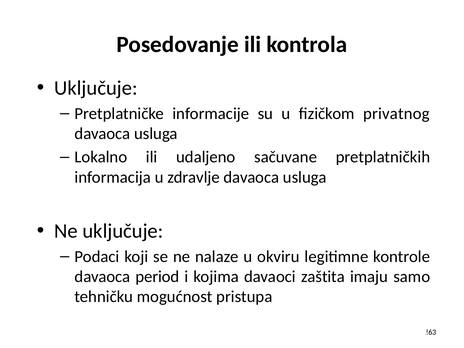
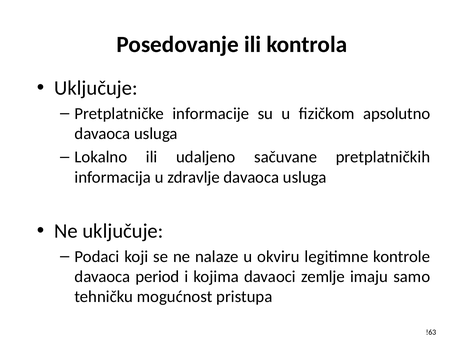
privatnog: privatnog -> apsolutno (397, 114)
zaštita: zaštita -> zemlje (323, 277)
